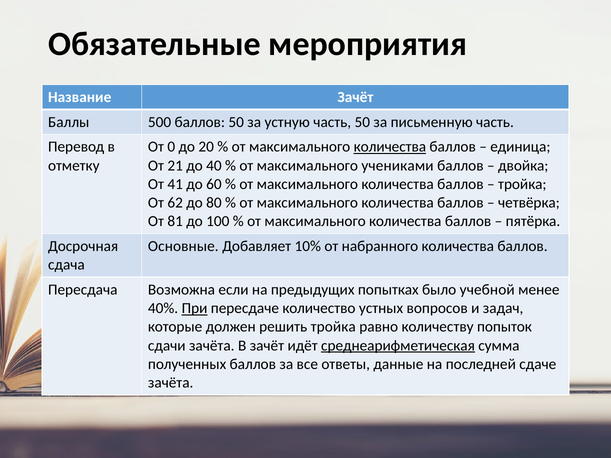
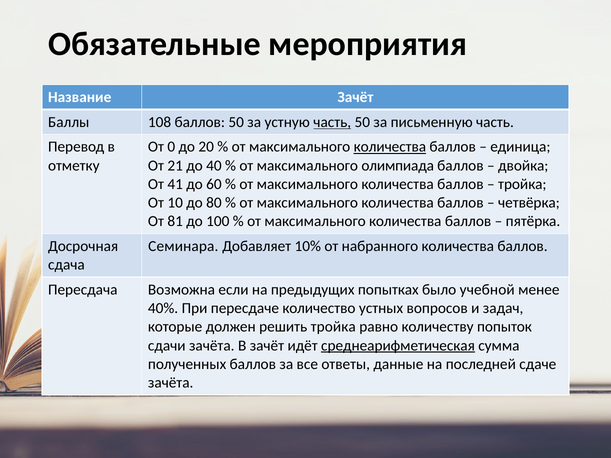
500: 500 -> 108 (160, 122)
часть underline: none -> present (332, 122)
учениками: учениками -> олимпиада (398, 166)
62: 62 -> 10 (175, 203)
Основные: Основные -> Семинара (183, 246)
При underline: present -> none (195, 308)
